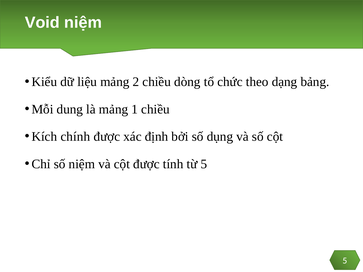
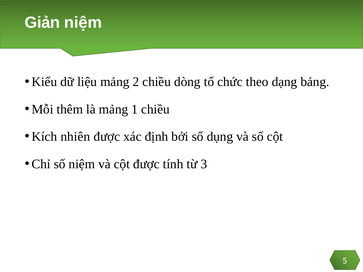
Void: Void -> Giản (42, 23)
dung: dung -> thêm (70, 109)
chính: chính -> nhiên (75, 137)
từ 5: 5 -> 3 (204, 164)
